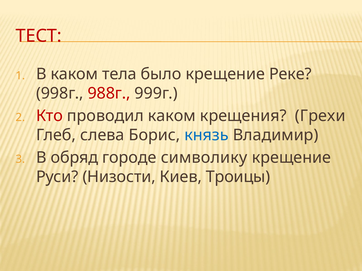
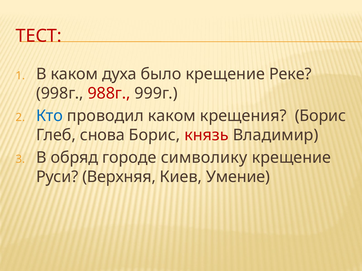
тела: тела -> духа (119, 74)
Кто colour: red -> blue (49, 116)
крещения Грехи: Грехи -> Борис (320, 116)
слева: слева -> снова (102, 135)
князь colour: blue -> red (206, 135)
Низости: Низости -> Верхняя (119, 177)
Троицы: Троицы -> Умение (238, 177)
